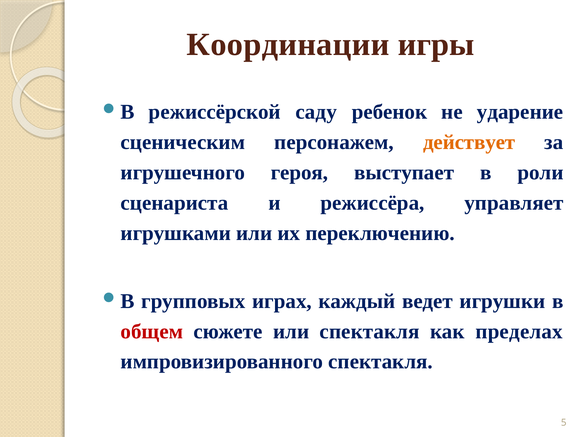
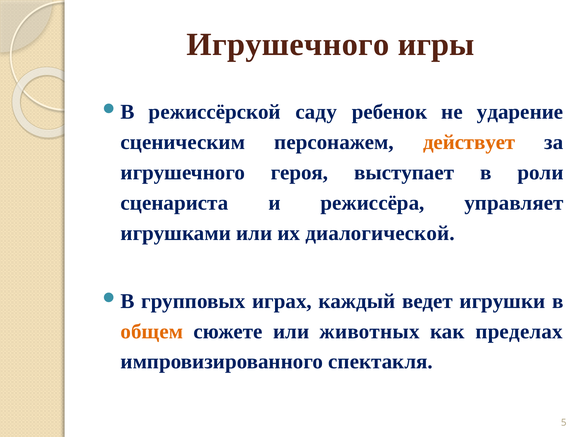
Координации: Координации -> Игрушечного (288, 45)
переключению: переключению -> диалогической (380, 233)
общем colour: red -> orange (152, 332)
или спектакля: спектакля -> животных (370, 332)
